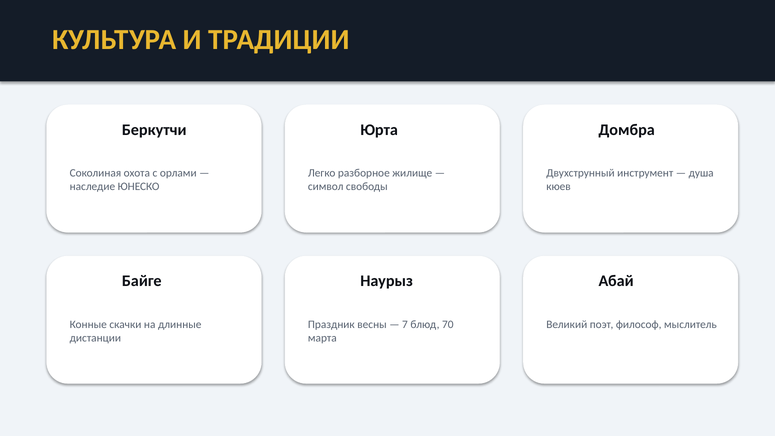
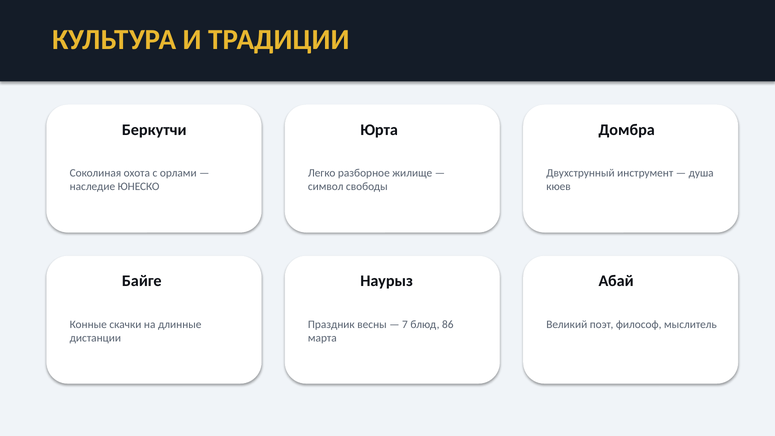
70: 70 -> 86 (448, 324)
